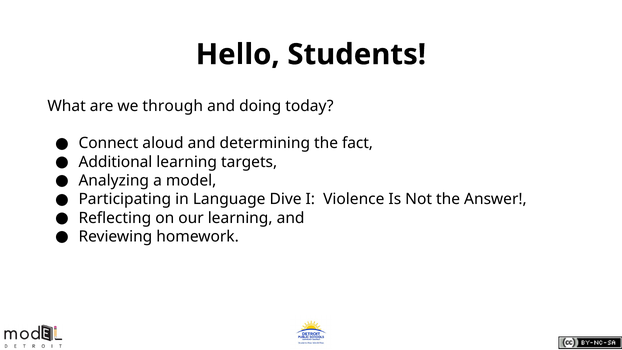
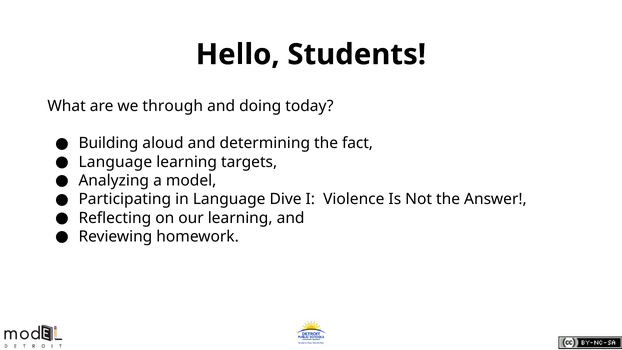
Connect: Connect -> Building (108, 143)
Additional: Additional -> Language (115, 162)
